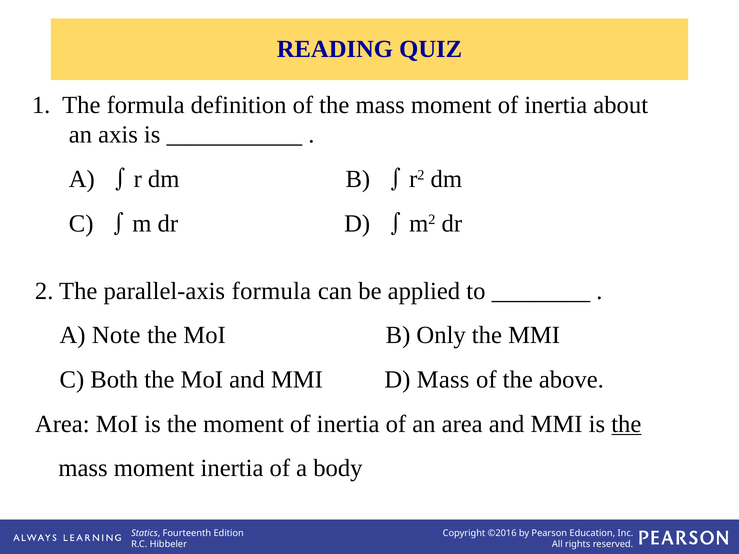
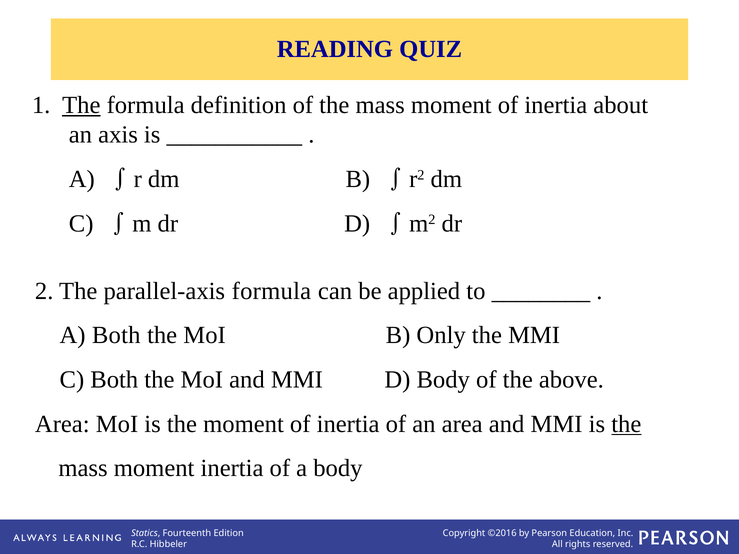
The underline: none -> present (81, 105)
A Note: Note -> Both (116, 335)
D Mass: Mass -> Body (443, 380)
